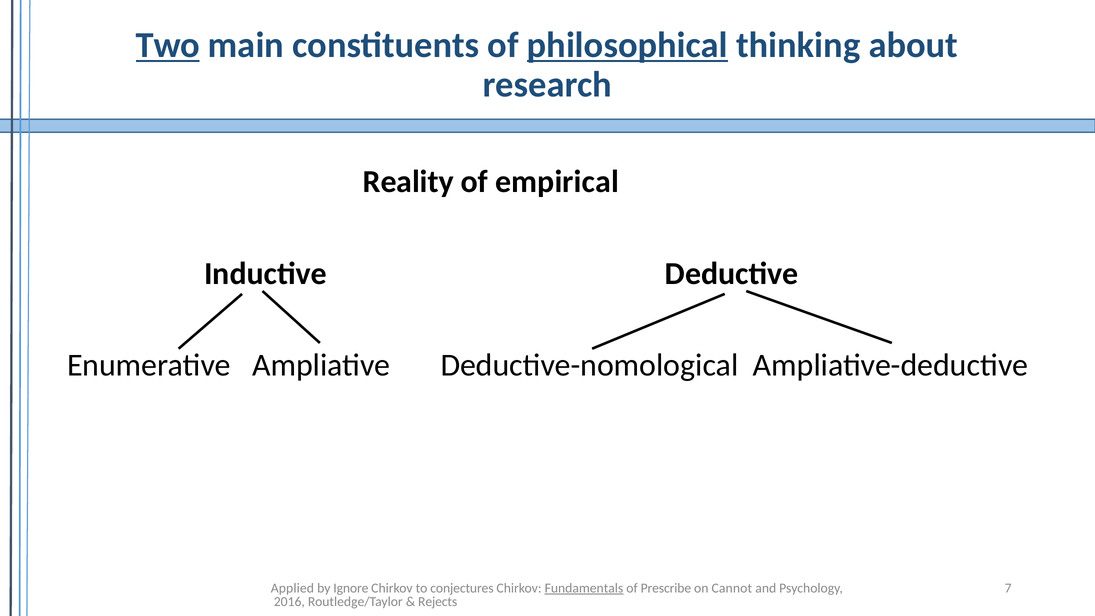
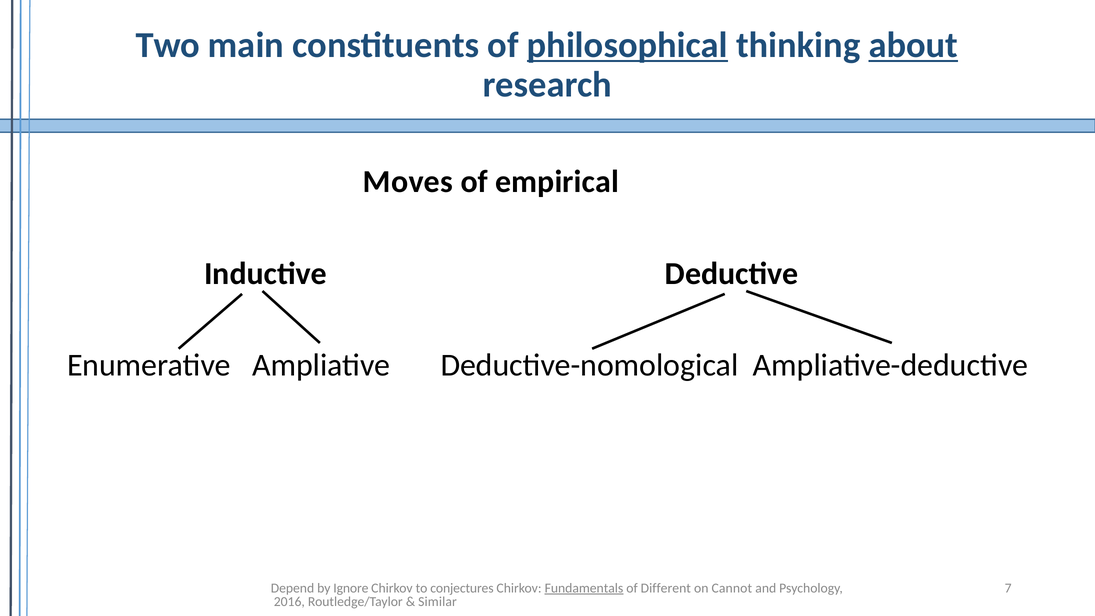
Two underline: present -> none (168, 45)
about underline: none -> present (913, 45)
Reality: Reality -> Moves (408, 182)
Applied: Applied -> Depend (292, 588)
Prescribe: Prescribe -> Different (666, 588)
Rejects: Rejects -> Similar (438, 602)
